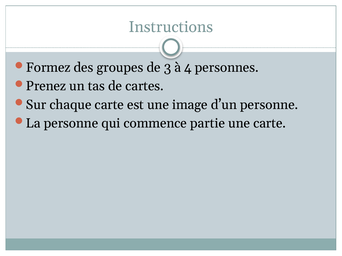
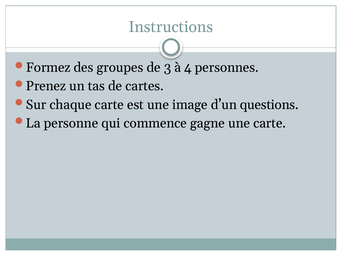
d’un personne: personne -> questions (269, 105)
partie: partie -> gagne (207, 123)
